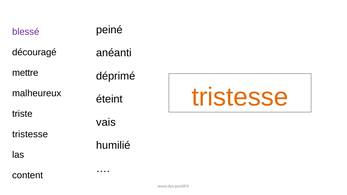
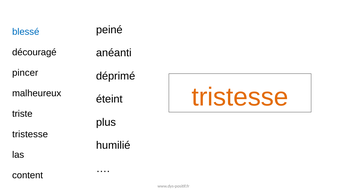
blessé colour: purple -> blue (26, 32)
mettre: mettre -> pincer (25, 73)
vais: vais -> plus (106, 122)
